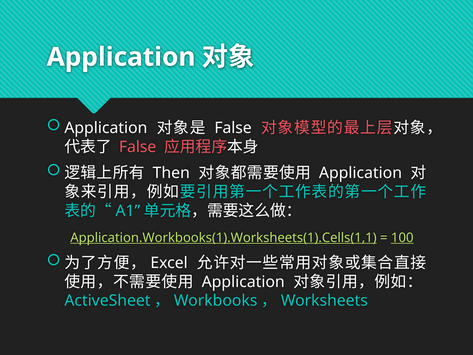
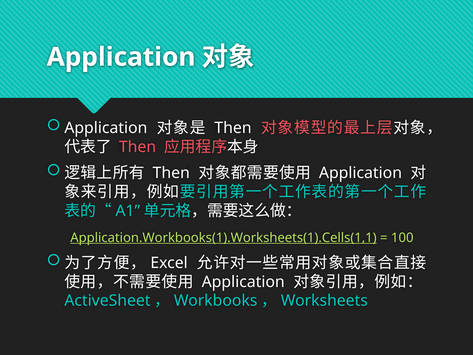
False: False -> Then (233, 128)
False: False -> Then (138, 147)
100 underline: present -> none (402, 238)
